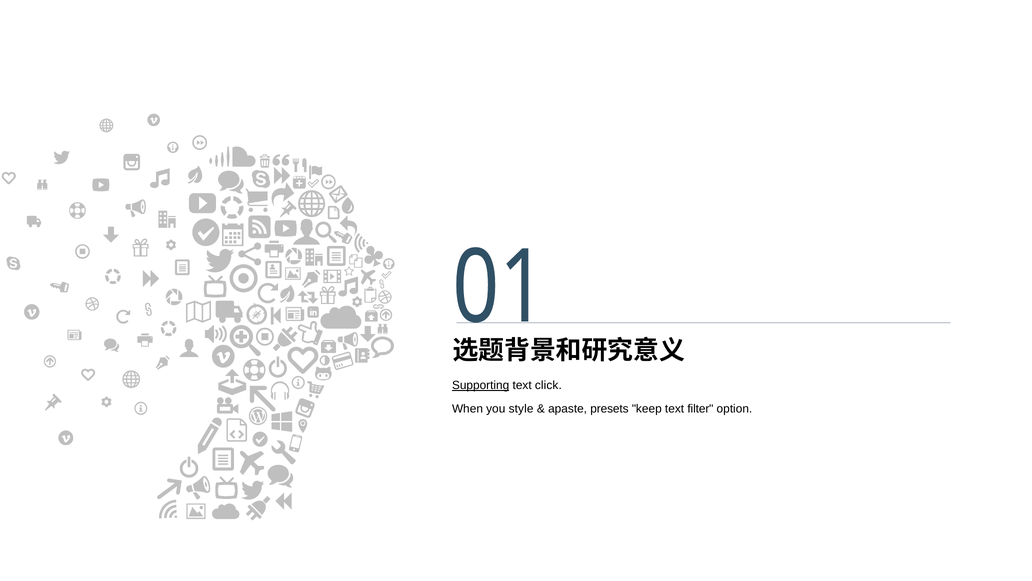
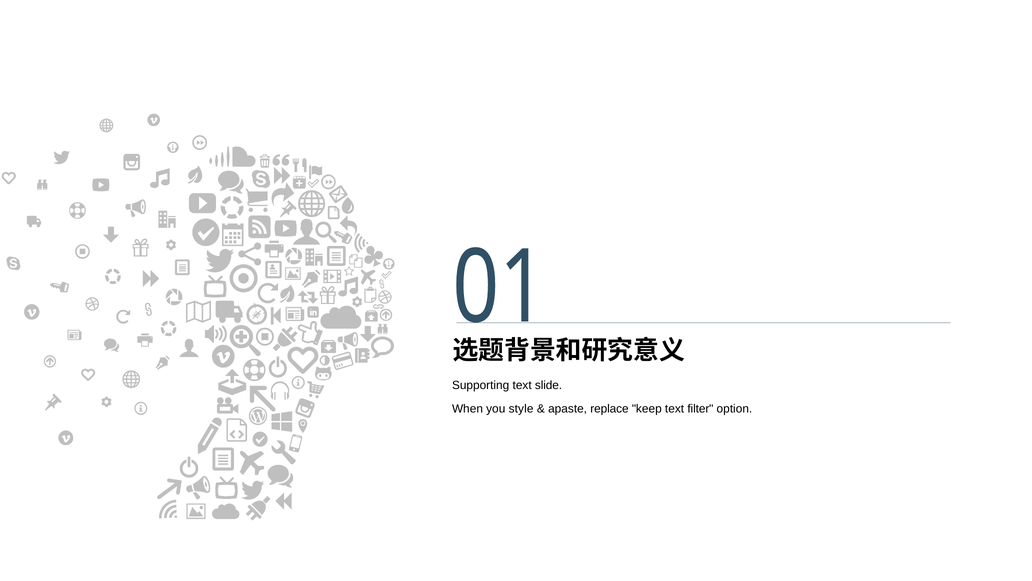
Supporting underline: present -> none (481, 385)
click: click -> slide (548, 385)
presets: presets -> replace (609, 409)
